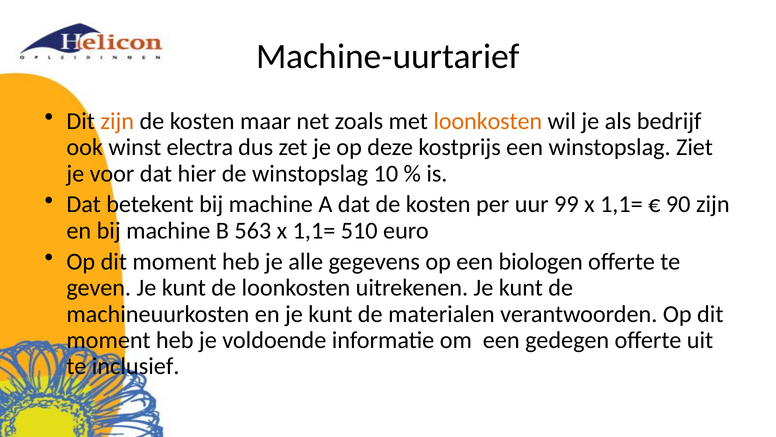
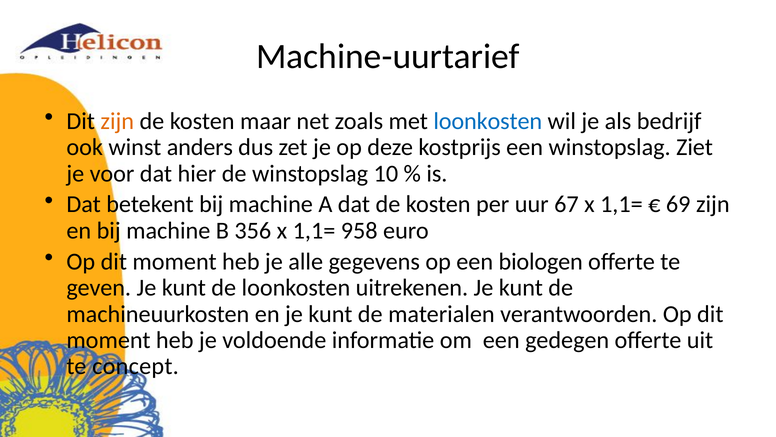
loonkosten colour: orange -> blue (488, 121)
electra: electra -> anders (200, 147)
99: 99 -> 67 (566, 204)
90: 90 -> 69 (678, 204)
563: 563 -> 356 (253, 230)
510: 510 -> 958 (359, 230)
inclusief: inclusief -> concept (136, 366)
